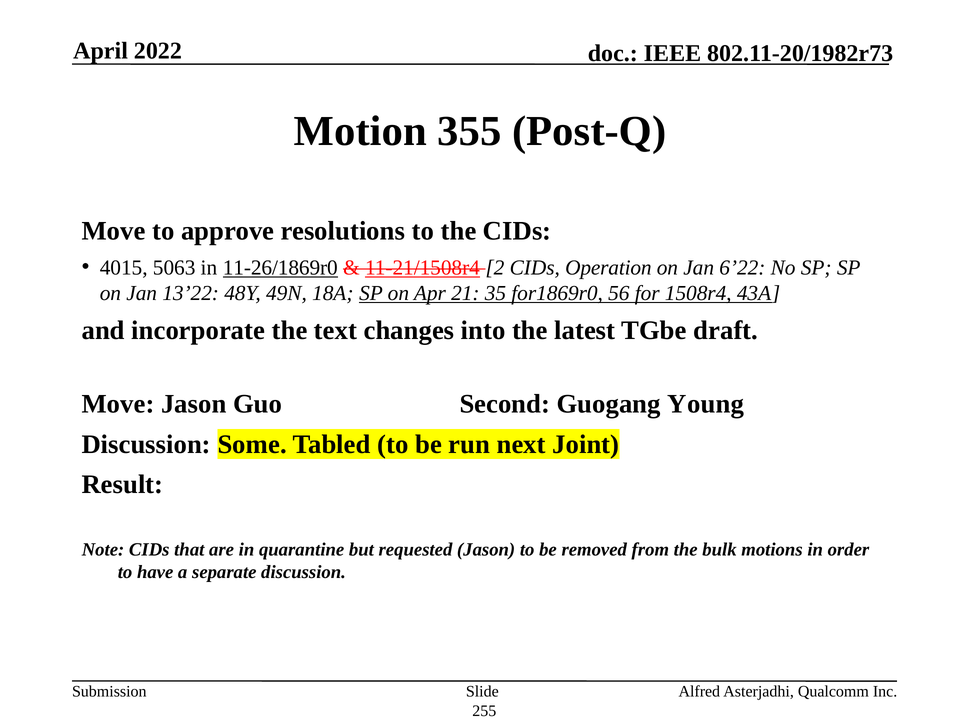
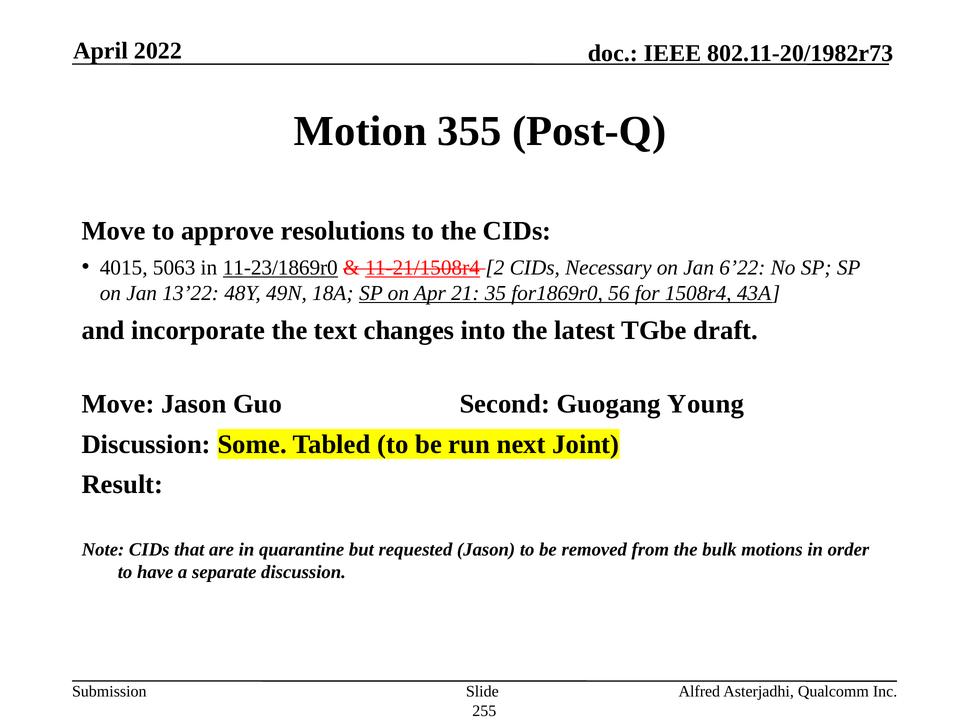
11-26/1869r0: 11-26/1869r0 -> 11-23/1869r0 (280, 267)
Operation: Operation -> Necessary (608, 267)
